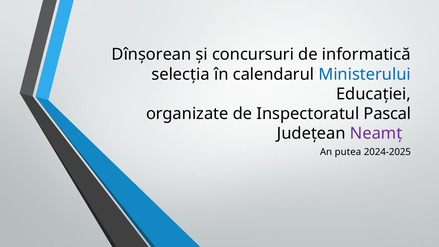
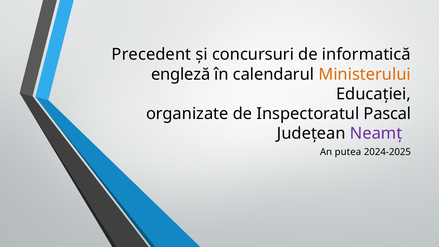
Dînșorean: Dînșorean -> Precedent (151, 54)
selecția: selecția -> engleză (181, 74)
Ministerului colour: blue -> orange (365, 74)
